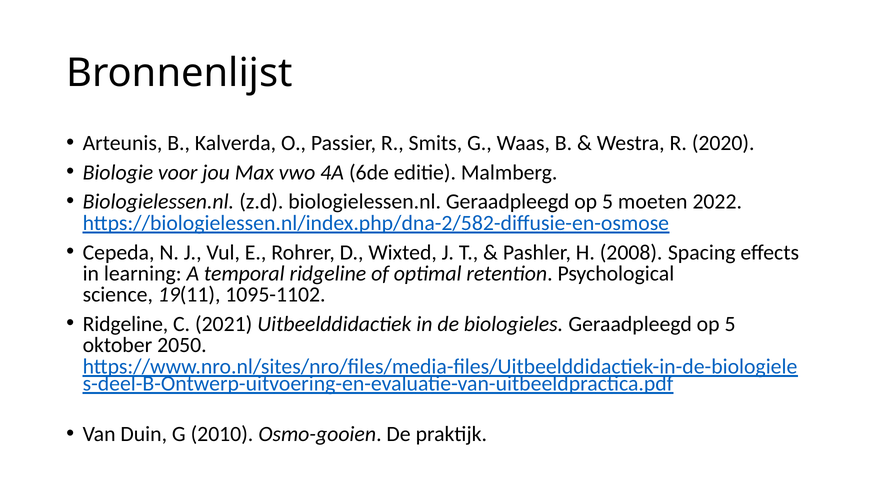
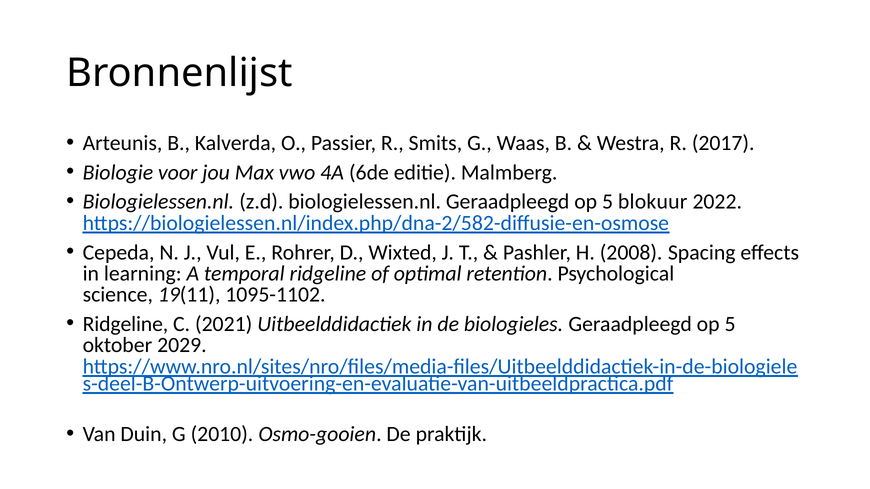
2020: 2020 -> 2017 (723, 143)
moeten: moeten -> blokuur (653, 202)
2050: 2050 -> 2029 (182, 345)
